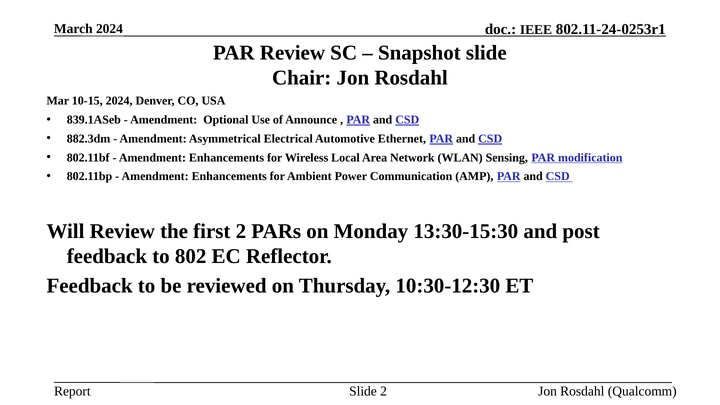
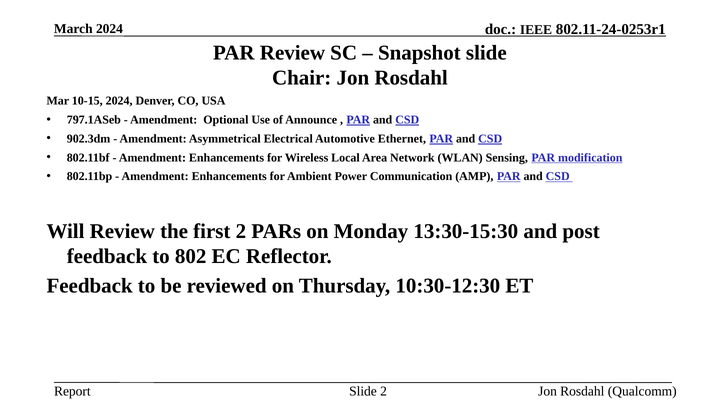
839.1ASeb: 839.1ASeb -> 797.1ASeb (94, 120)
882.3dm: 882.3dm -> 902.3dm (89, 139)
